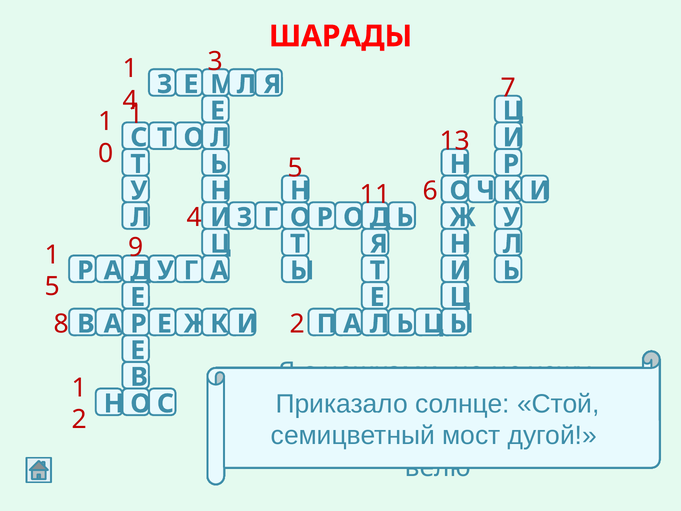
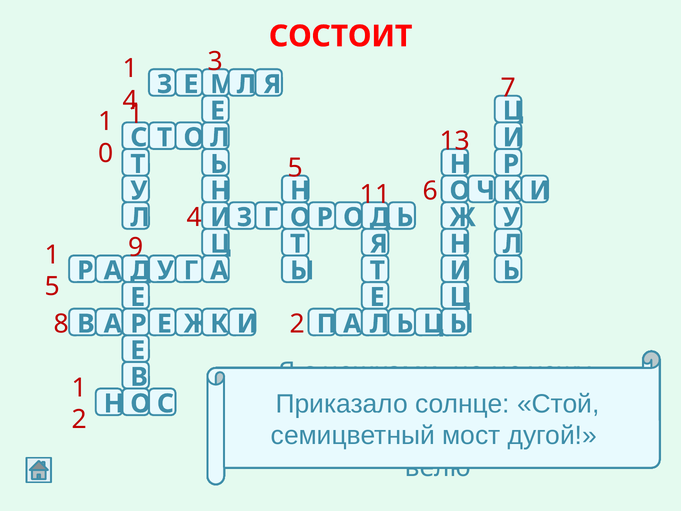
ШАРАДЫ: ШАРАДЫ -> СОСТОИТ (341, 36)
